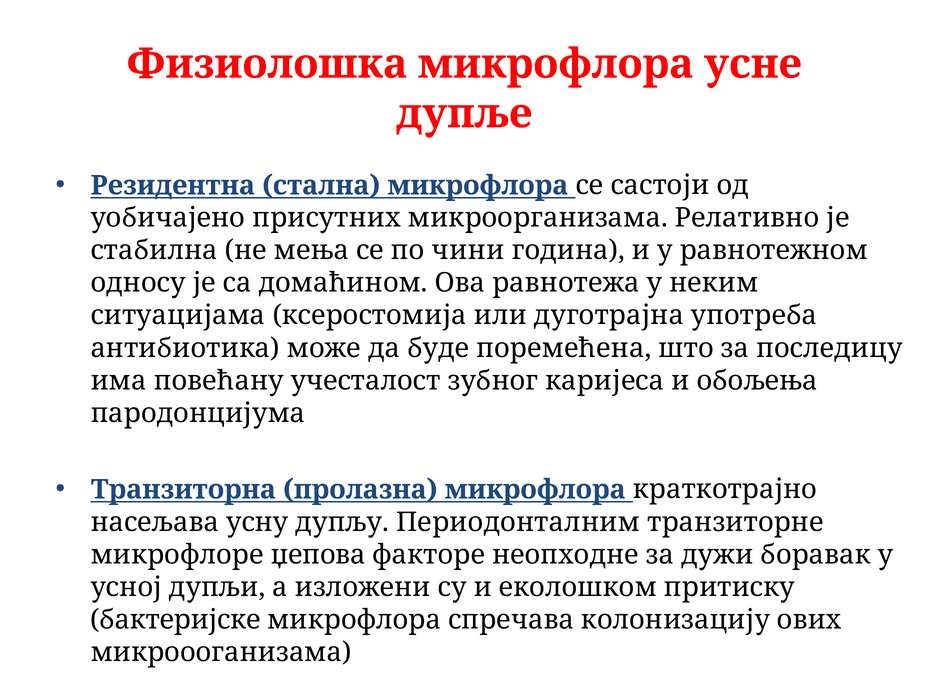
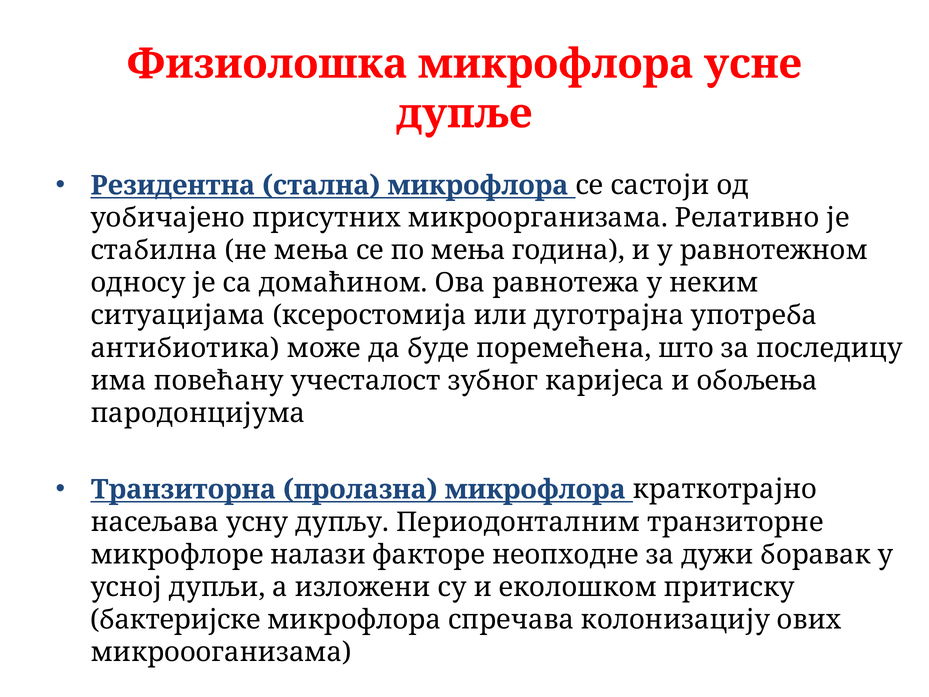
по чини: чини -> мења (468, 250)
џепова: џепова -> налази (318, 554)
